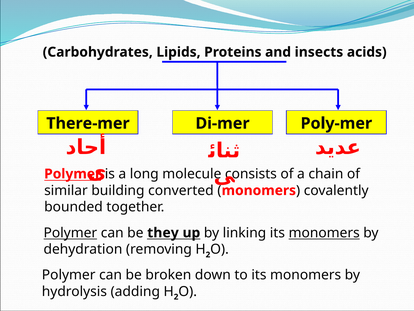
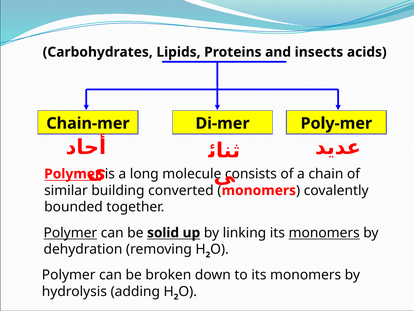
There-mer: There-mer -> Chain-mer (88, 123)
they: they -> solid (163, 232)
